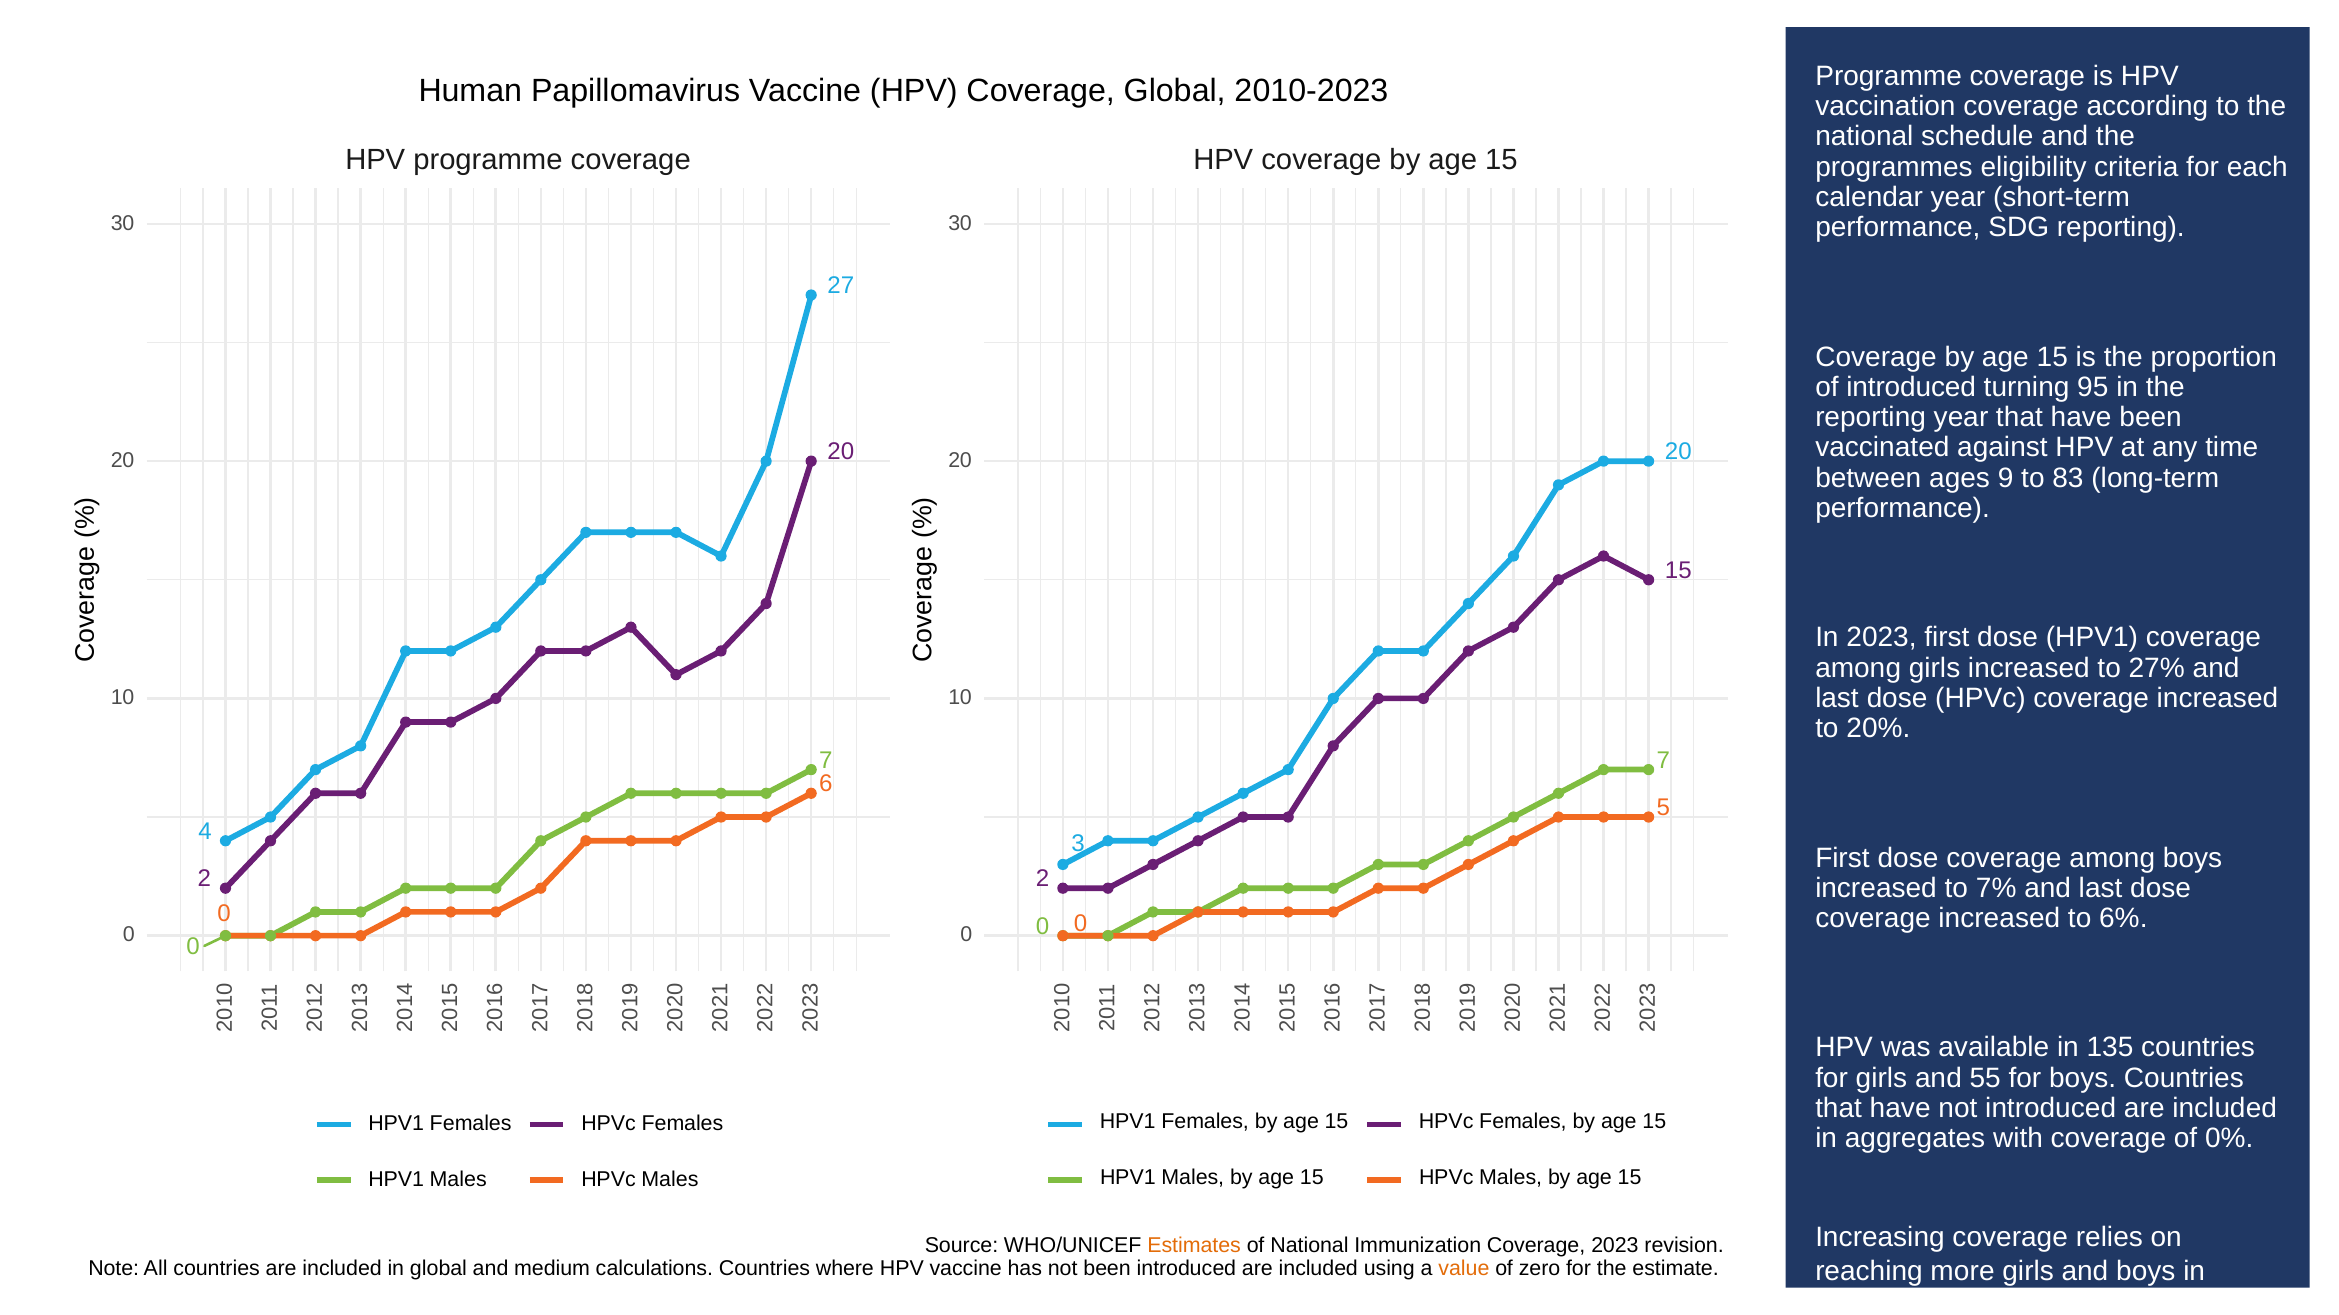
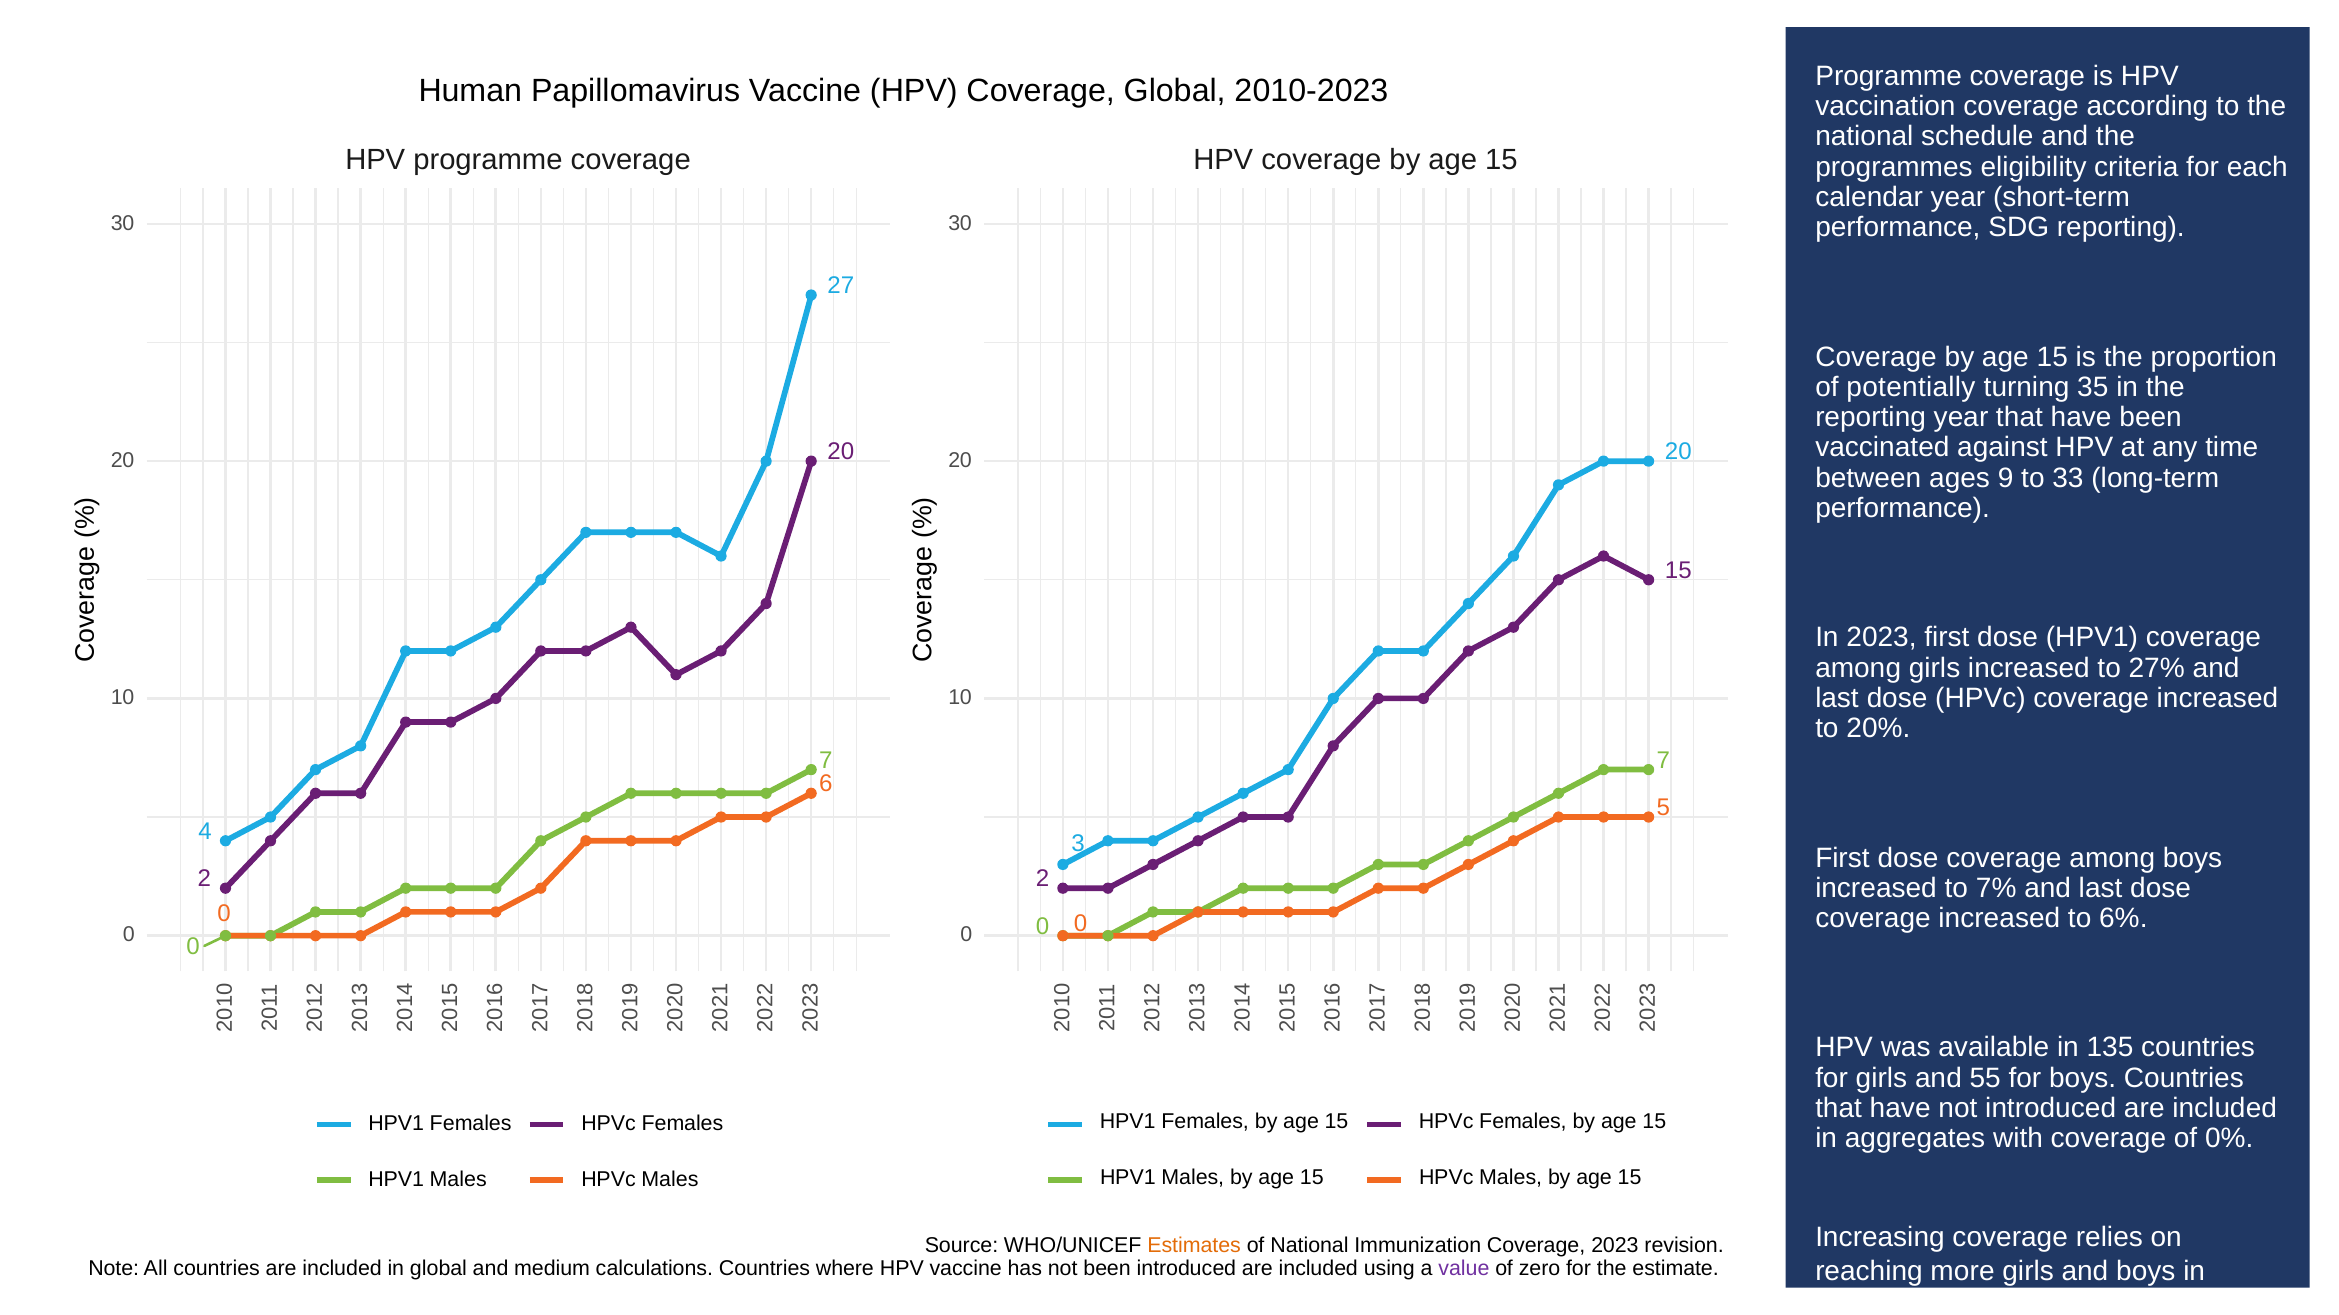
of introduced: introduced -> potentially (1911, 387)
95: 95 -> 35 (2093, 387)
83: 83 -> 33 (2068, 478)
value colour: orange -> purple (1464, 1270)
